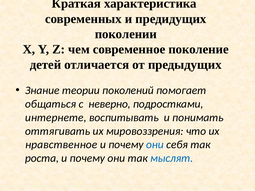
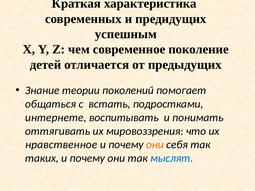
поколении: поколении -> успешным (126, 34)
неверно: неверно -> встать (110, 104)
они colour: blue -> orange (155, 145)
роста: роста -> таких (42, 158)
